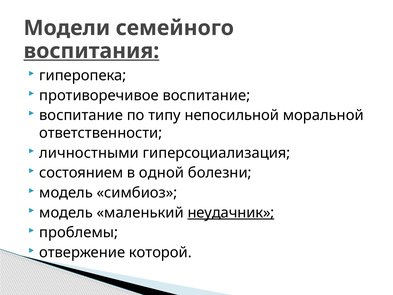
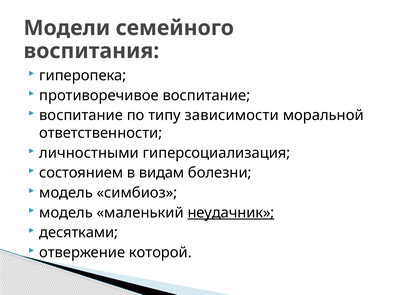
воспитания underline: present -> none (91, 51)
непосильной: непосильной -> зависимости (232, 115)
одной: одной -> видам (162, 173)
проблемы: проблемы -> десятками (79, 232)
